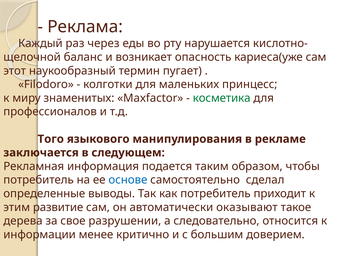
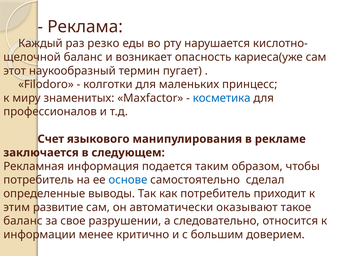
через: через -> резко (103, 44)
косметика colour: green -> blue (222, 98)
Того: Того -> Счет (51, 139)
дерева: дерева -> баланс (23, 221)
